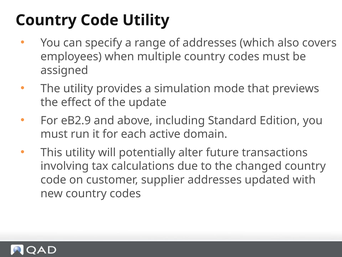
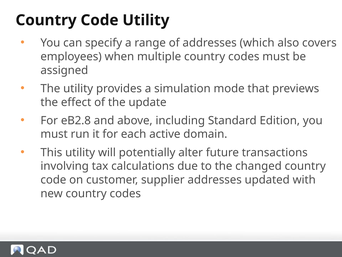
eB2.9: eB2.9 -> eB2.8 (76, 120)
